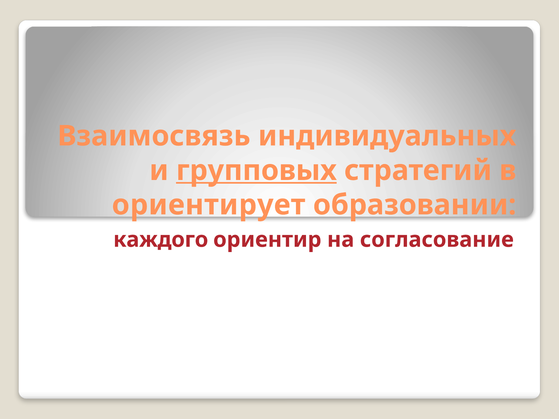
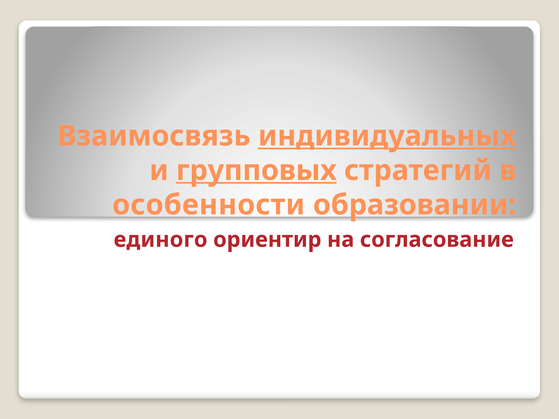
индивидуальных underline: none -> present (387, 136)
ориентирует: ориентирует -> особенности (209, 205)
каждого: каждого -> единого (161, 240)
